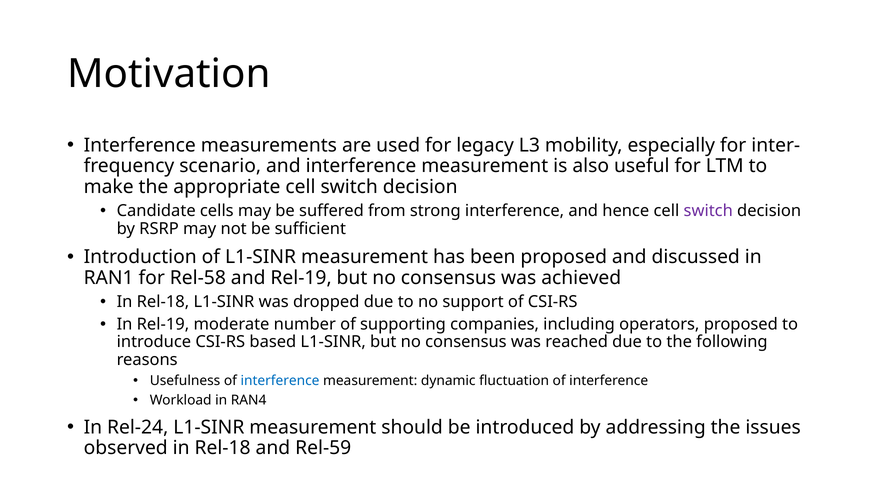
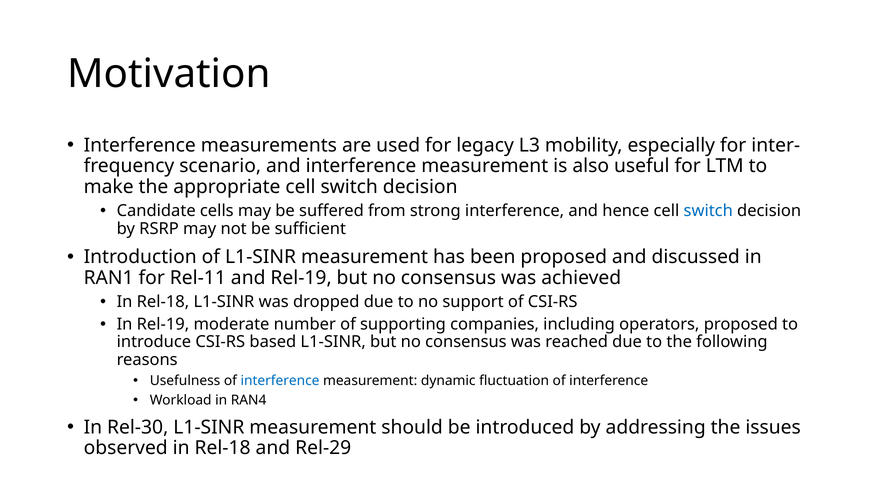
switch colour: purple -> blue (708, 211)
Rel-58: Rel-58 -> Rel-11 (198, 278)
Rel-24: Rel-24 -> Rel-30 (138, 428)
Rel-59: Rel-59 -> Rel-29 (323, 448)
